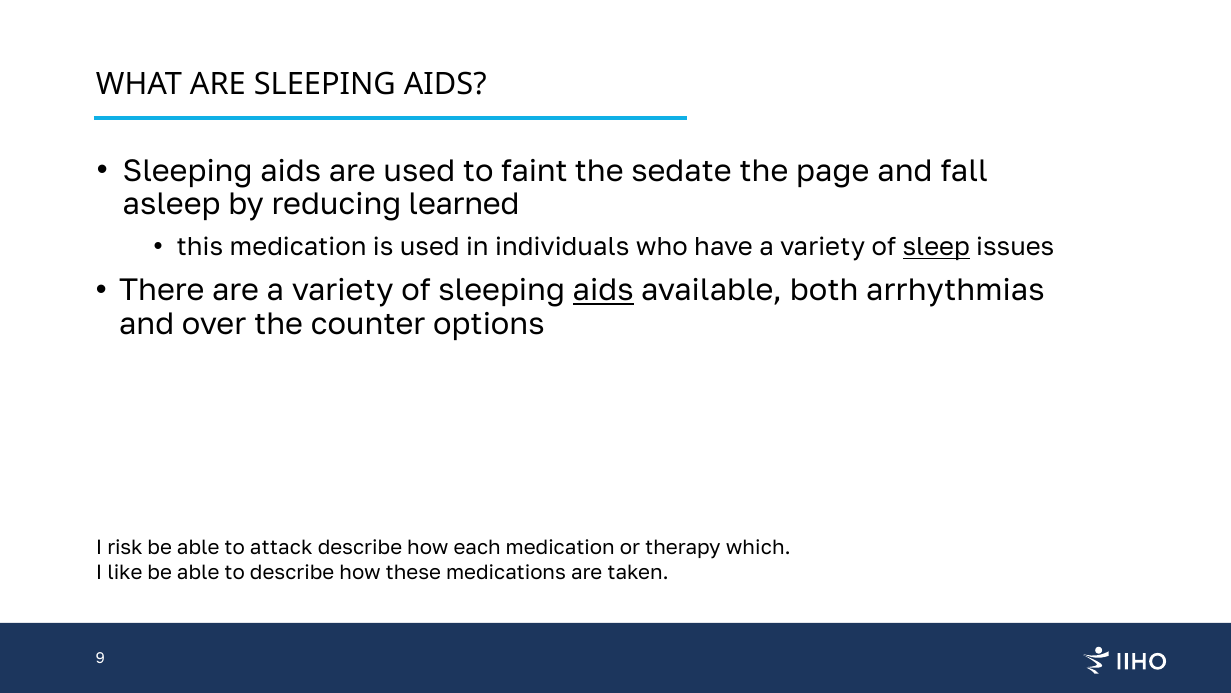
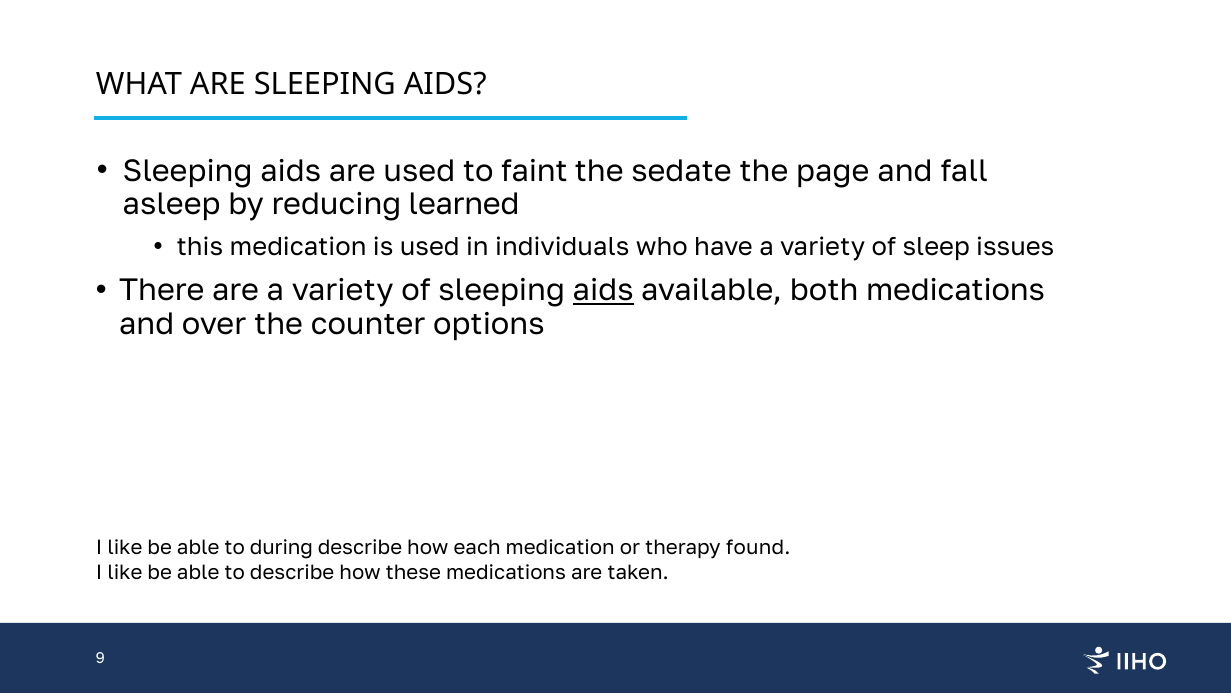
sleep underline: present -> none (936, 247)
both arrhythmias: arrhythmias -> medications (956, 291)
risk: risk -> like (125, 548)
attack: attack -> during (281, 548)
which: which -> found (758, 548)
